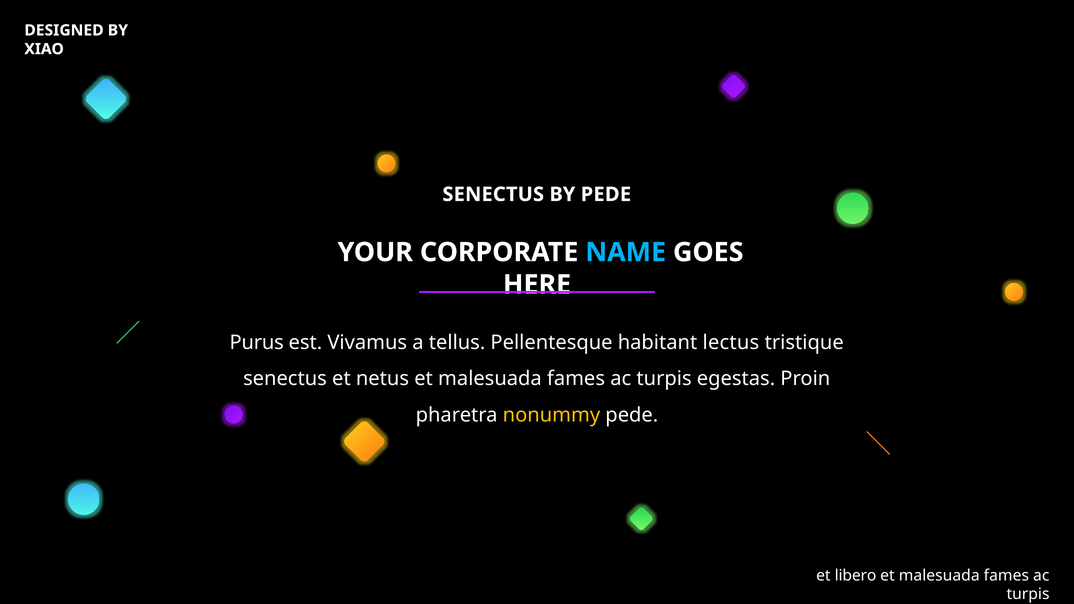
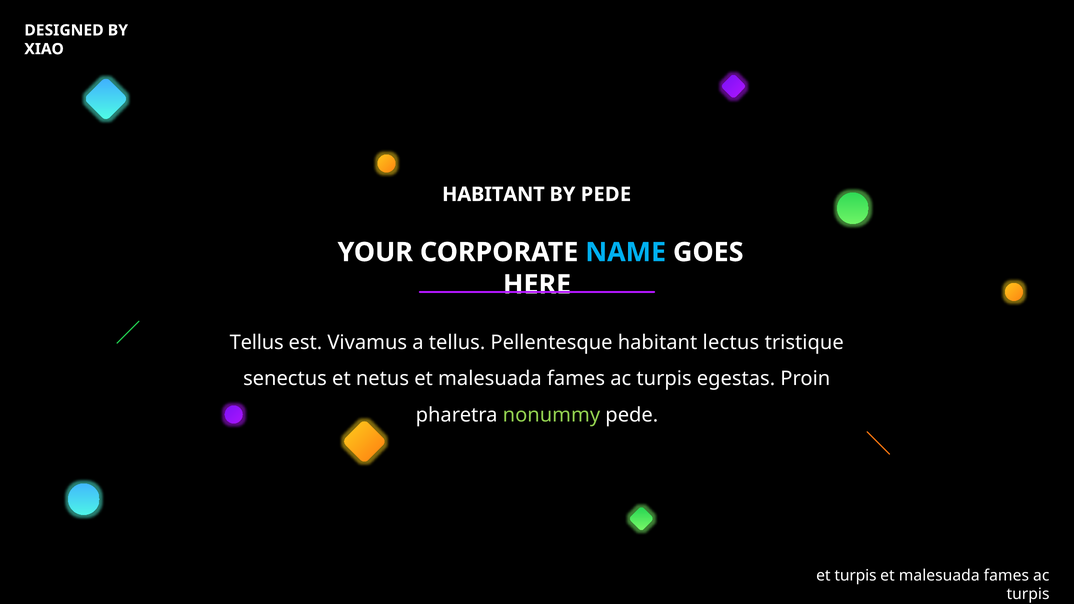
SENECTUS: SENECTUS -> HABITANT (493, 194)
Purus: Purus -> Tellus (257, 342)
nonummy colour: yellow -> light green (551, 415)
et libero: libero -> turpis (856, 576)
